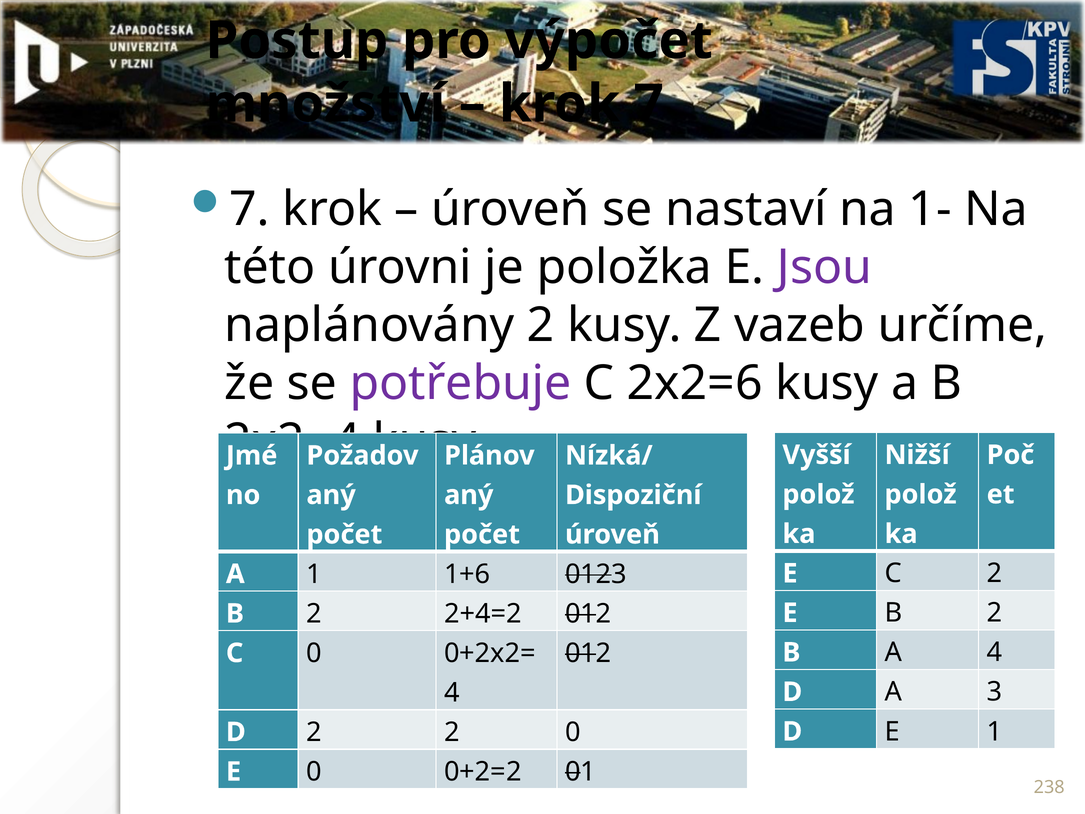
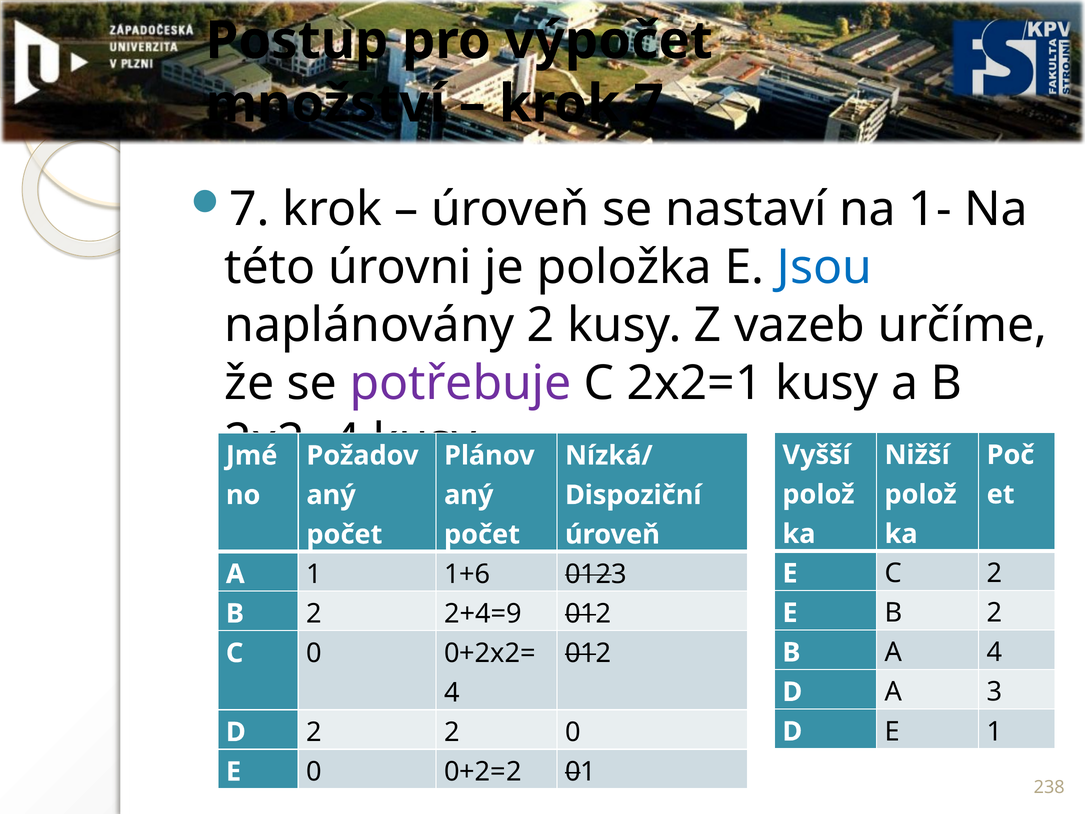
Jsou colour: purple -> blue (824, 267)
2x2=6: 2x2=6 -> 2x2=1 (695, 383)
2+4=2: 2+4=2 -> 2+4=9 (483, 613)
